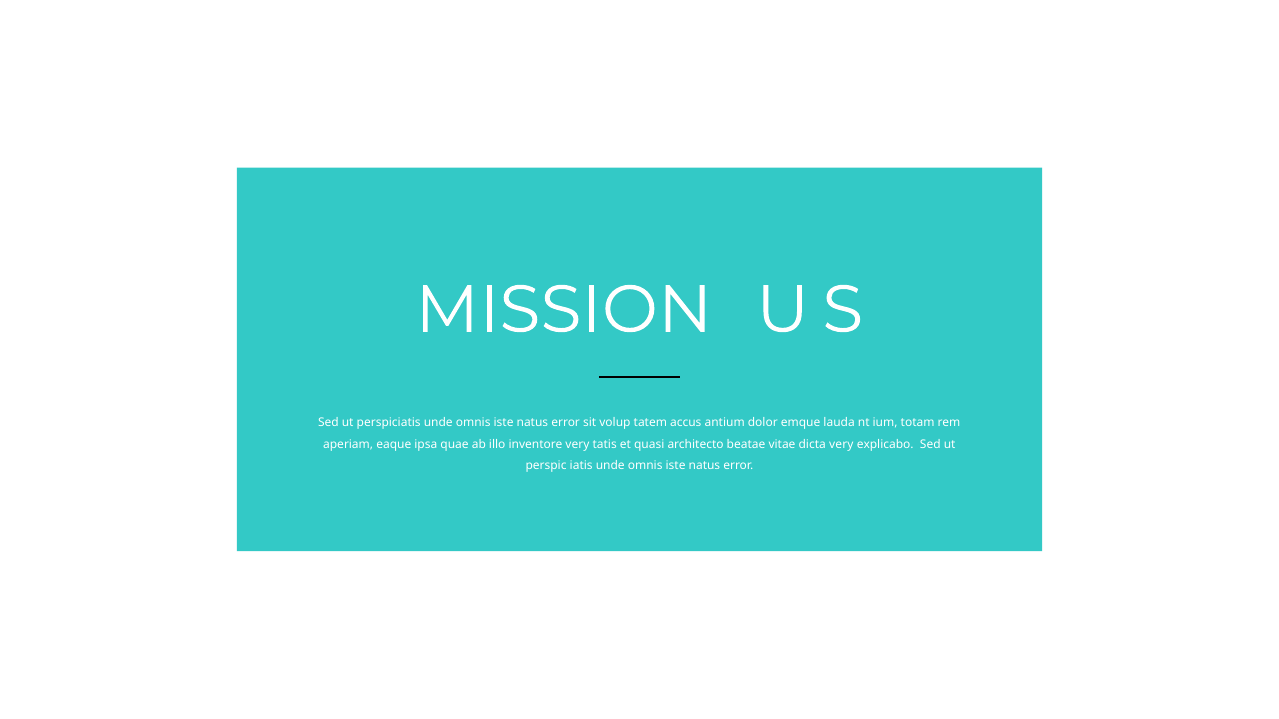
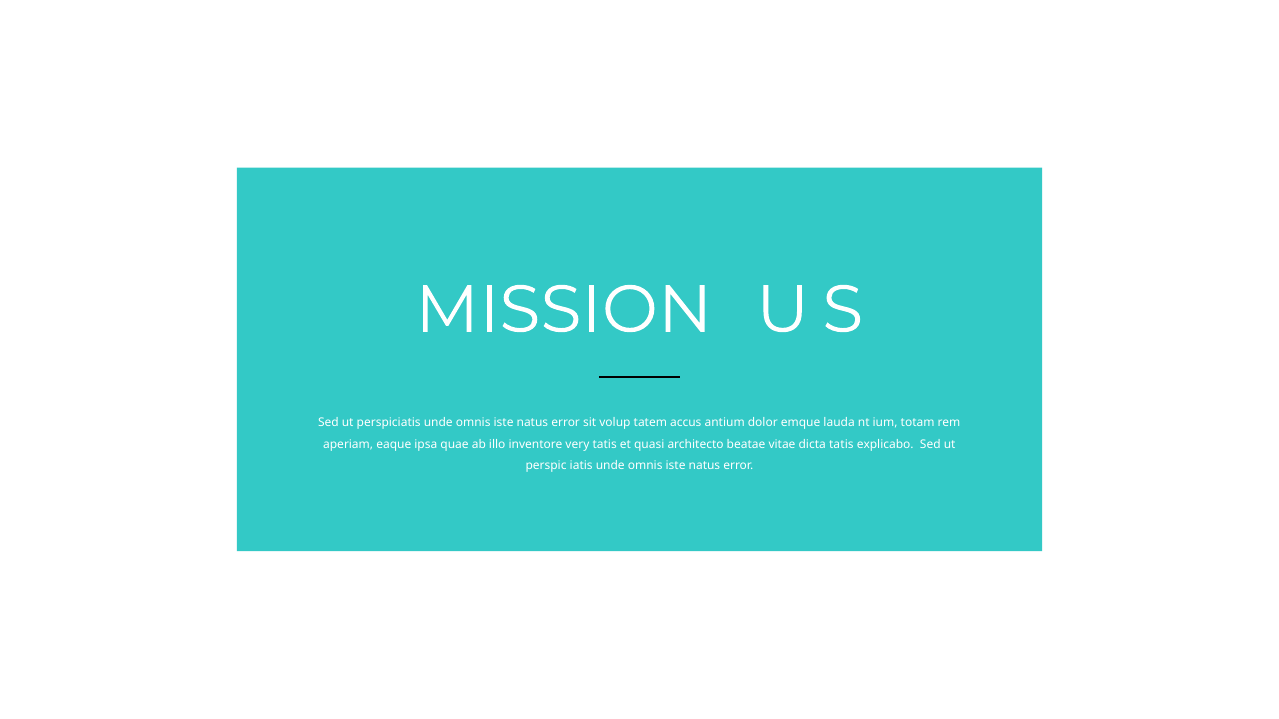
dicta very: very -> tatis (841, 444)
